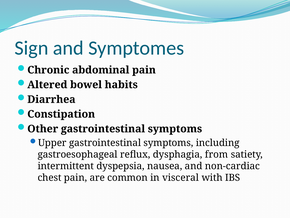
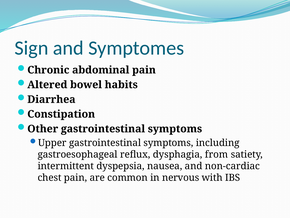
visceral: visceral -> nervous (181, 177)
